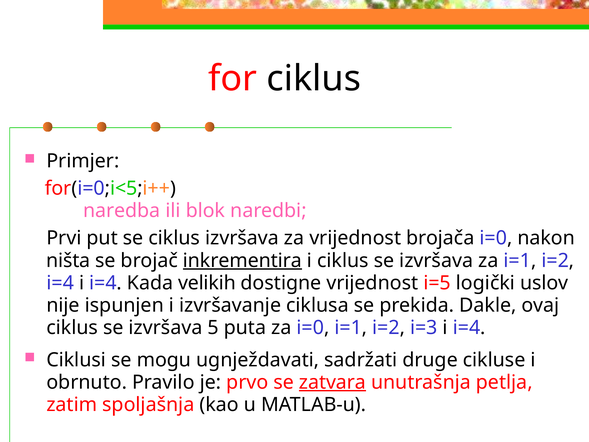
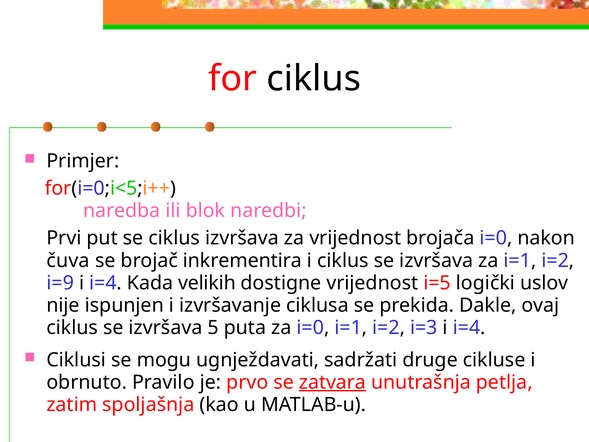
ništa: ništa -> čuva (68, 260)
inkrementira underline: present -> none (242, 260)
i=4: i=4 -> i=9 (60, 283)
